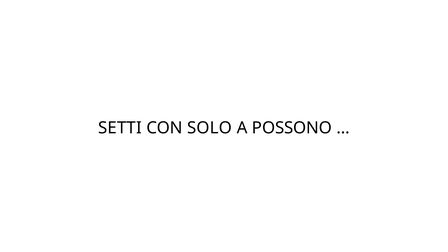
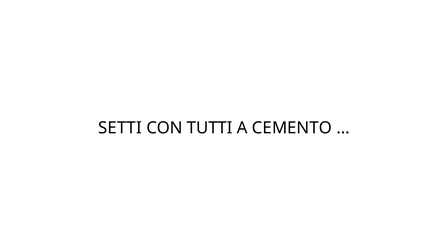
SOLO: SOLO -> TUTTI (210, 128)
POSSONO: POSSONO -> CEMENTO (292, 128)
